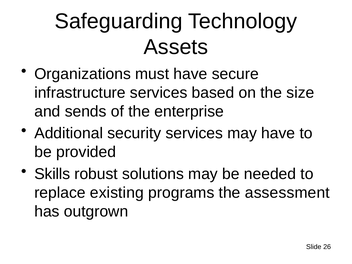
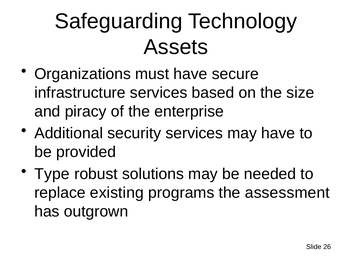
sends: sends -> piracy (86, 111)
Skills: Skills -> Type (52, 174)
